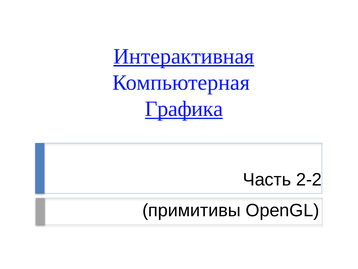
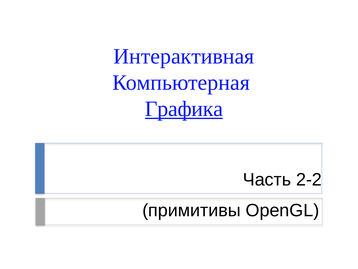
Интерактивная underline: present -> none (184, 56)
